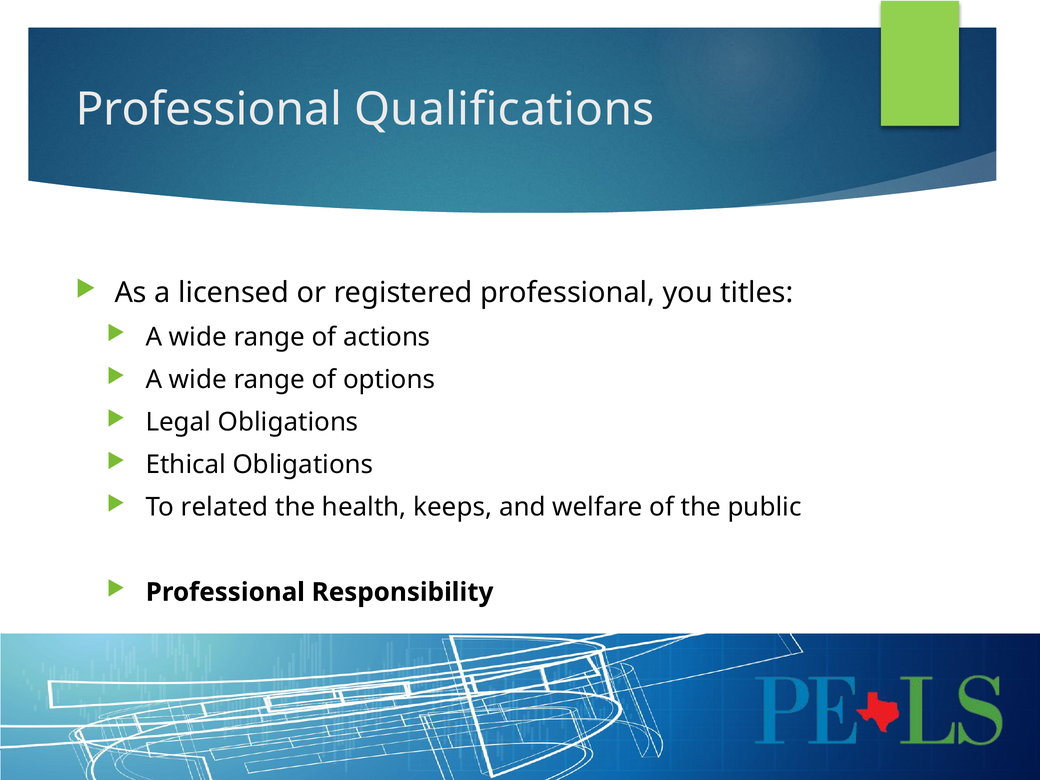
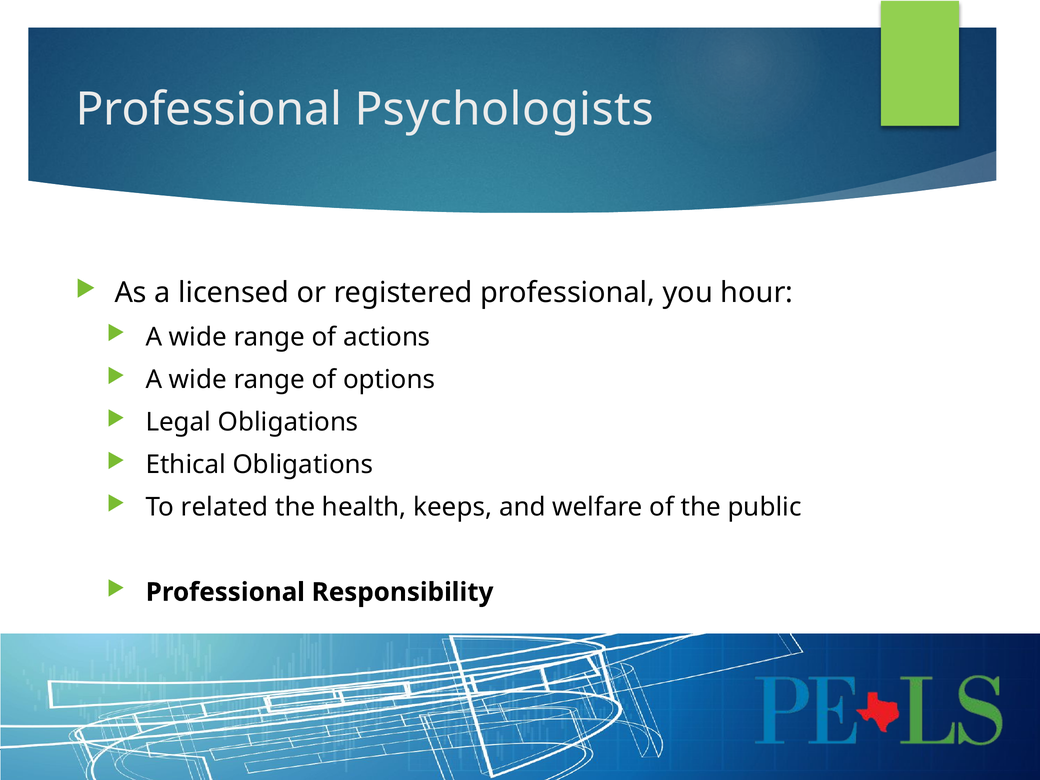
Qualifications: Qualifications -> Psychologists (504, 110)
titles: titles -> hour (757, 293)
